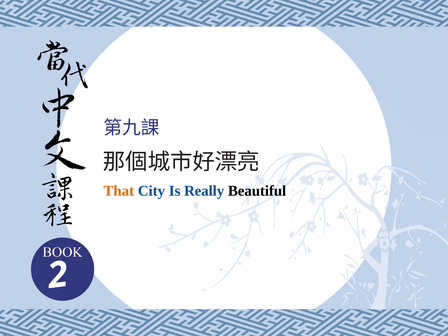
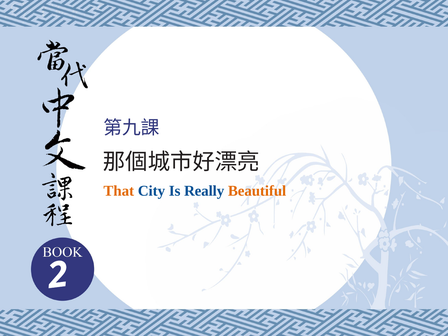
Beautiful colour: black -> orange (257, 191)
